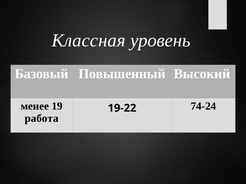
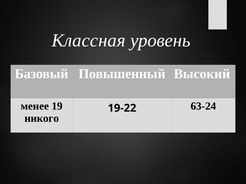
74-24: 74-24 -> 63-24 (203, 106)
работа: работа -> никого (42, 119)
